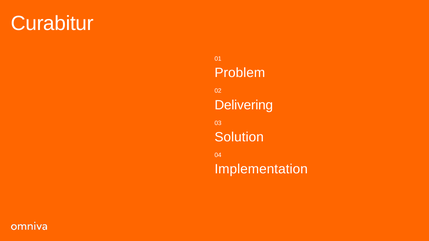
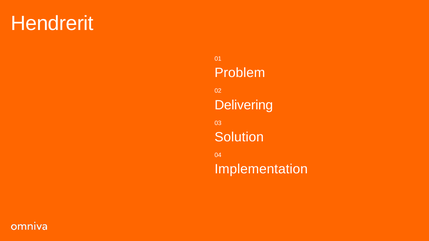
Curabitur: Curabitur -> Hendrerit (52, 23)
